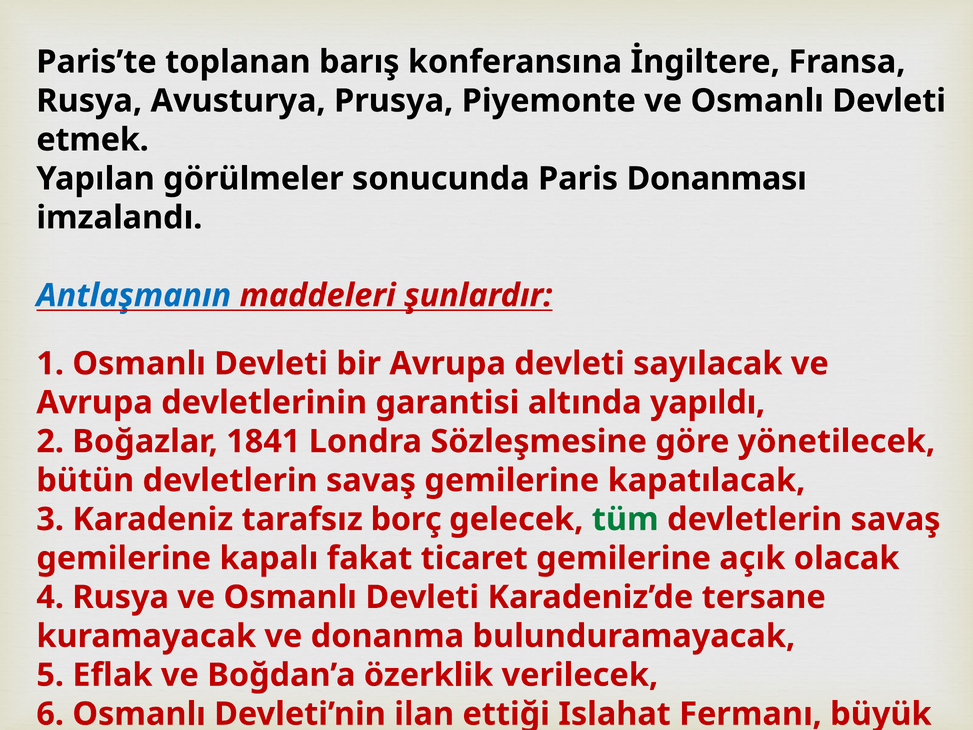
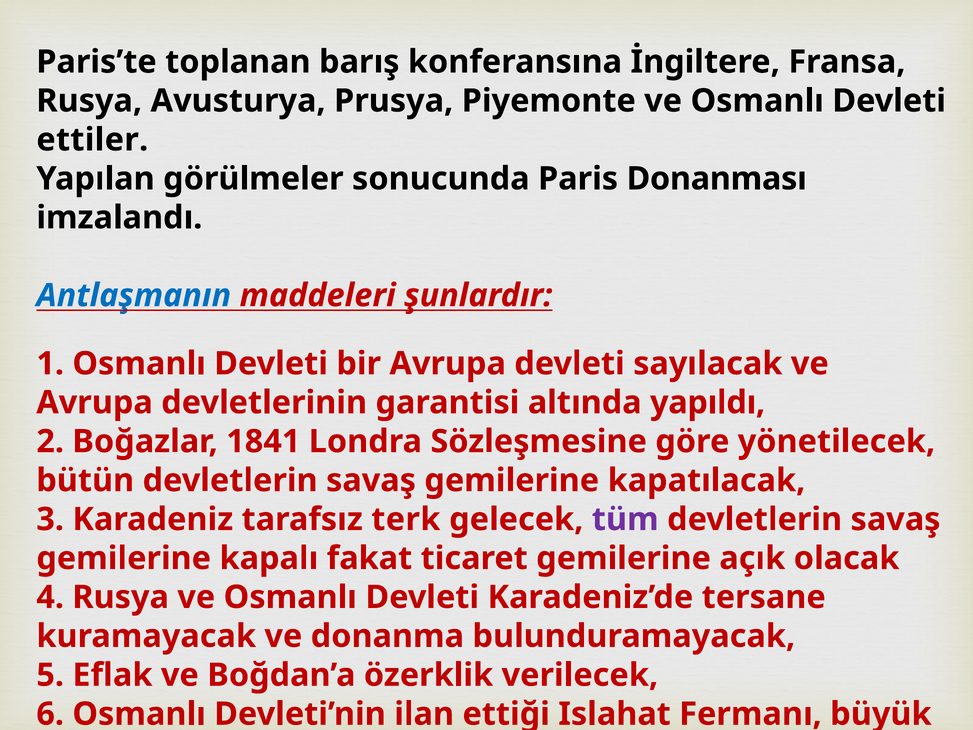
etmek: etmek -> ettiler (92, 140)
borç: borç -> terk (406, 519)
tüm colour: green -> purple (625, 519)
